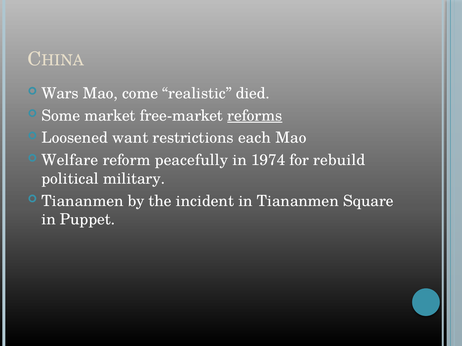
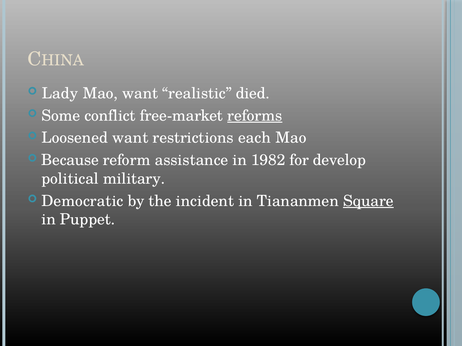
Wars: Wars -> Lady (60, 93)
Mao come: come -> want (140, 93)
market: market -> conflict (110, 116)
Welfare: Welfare -> Because (70, 160)
peacefully: peacefully -> assistance (192, 160)
1974: 1974 -> 1982 (268, 160)
rebuild: rebuild -> develop (339, 160)
Tiananmen: Tiananmen -> Democratic (82, 201)
Square underline: none -> present (368, 201)
